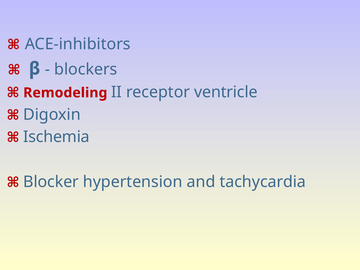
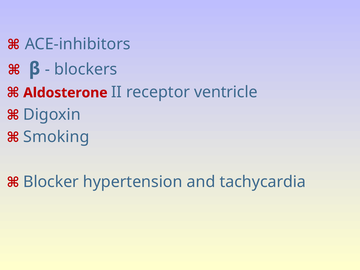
Remodeling: Remodeling -> Aldosterone (65, 93)
Ischemia: Ischemia -> Smoking (56, 137)
